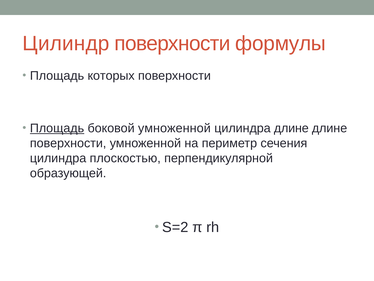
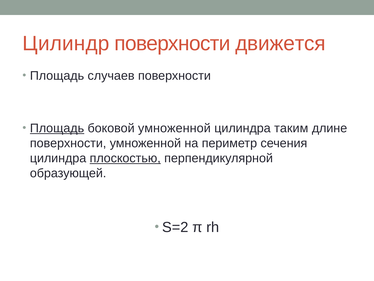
формулы: формулы -> движется (280, 44)
которых: которых -> случаев (111, 76)
цилиндра длине: длине -> таким (291, 128)
плоскостью underline: none -> present (125, 158)
